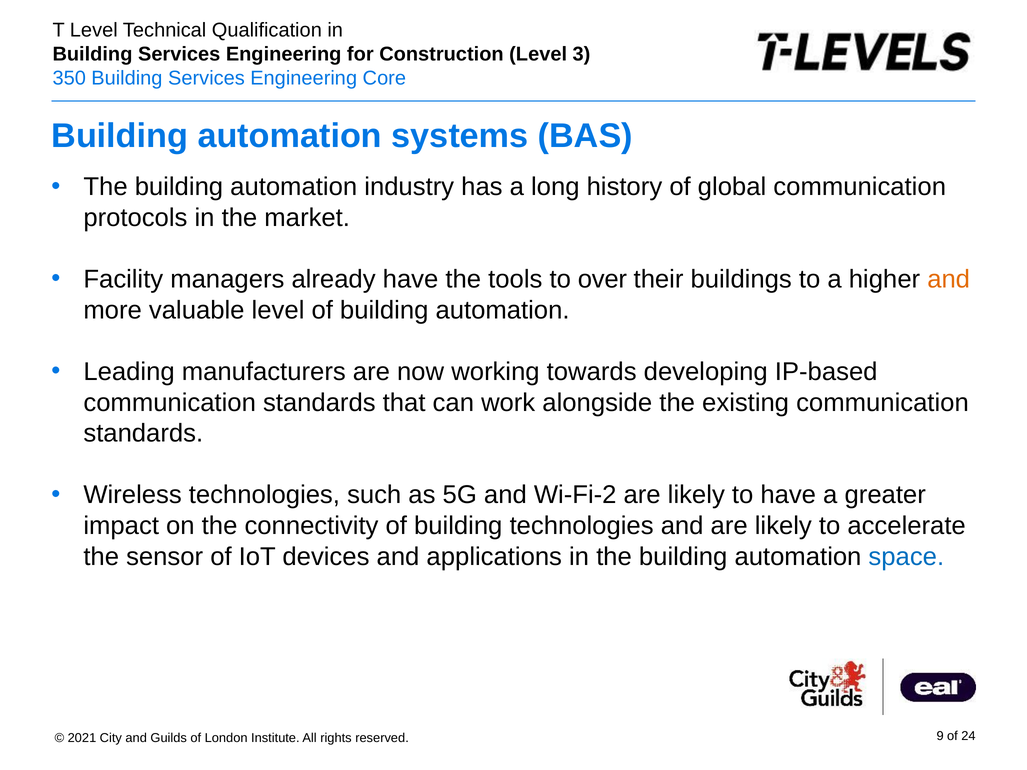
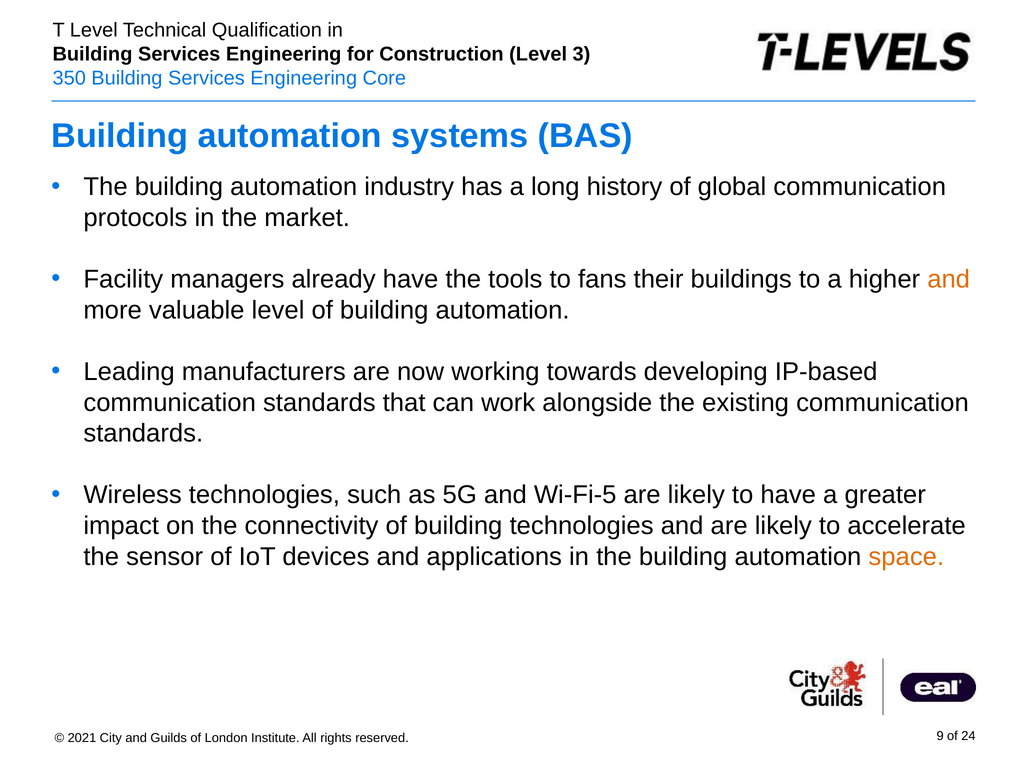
over: over -> fans (602, 279)
Wi-Fi-2: Wi-Fi-2 -> Wi-Fi-5 (575, 495)
space colour: blue -> orange (906, 557)
